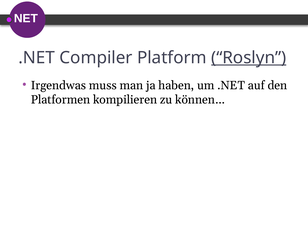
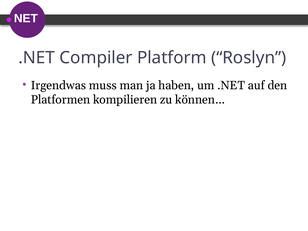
Roslyn underline: present -> none (249, 58)
